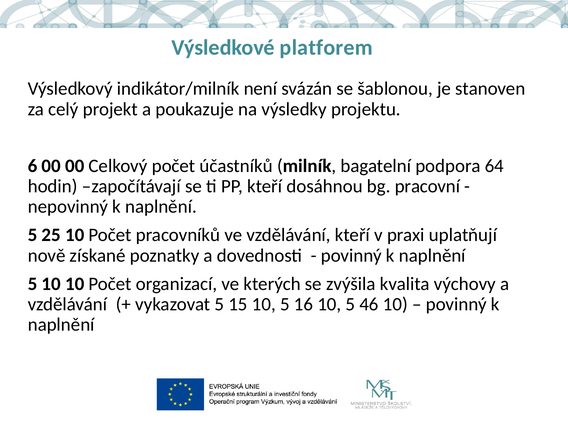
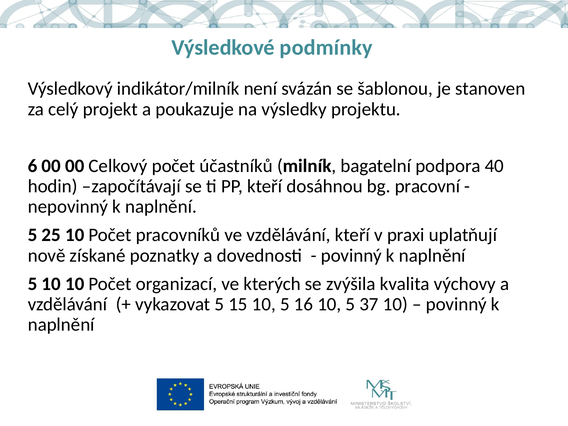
platforem: platforem -> podmínky (326, 48)
64: 64 -> 40 (494, 166)
46: 46 -> 37 (369, 304)
